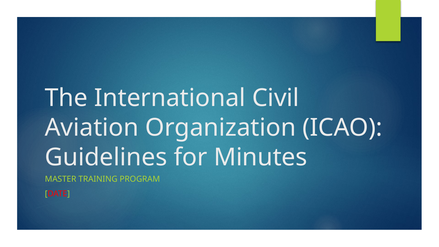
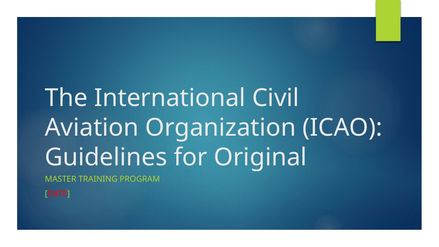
Minutes: Minutes -> Original (260, 157)
